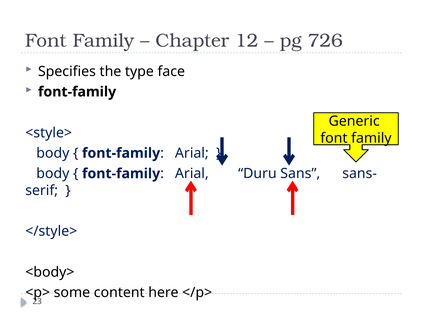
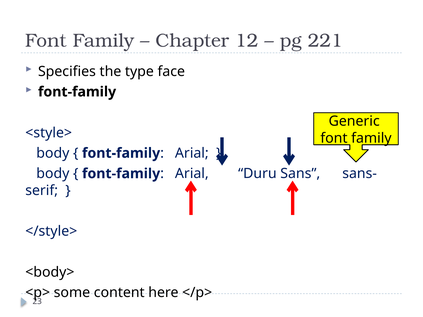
726: 726 -> 221 (325, 41)
